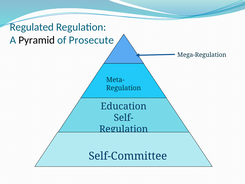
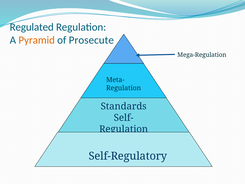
Pyramid colour: black -> orange (37, 40)
Education: Education -> Standards (124, 106)
Self-Committee: Self-Committee -> Self-Regulatory (128, 156)
